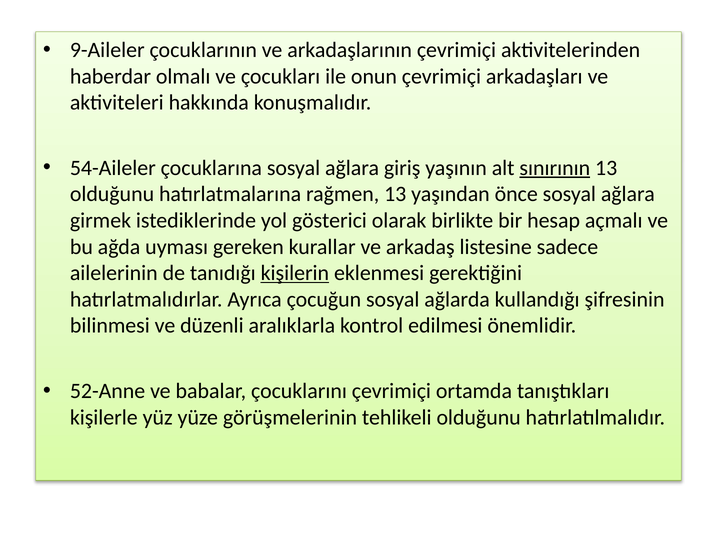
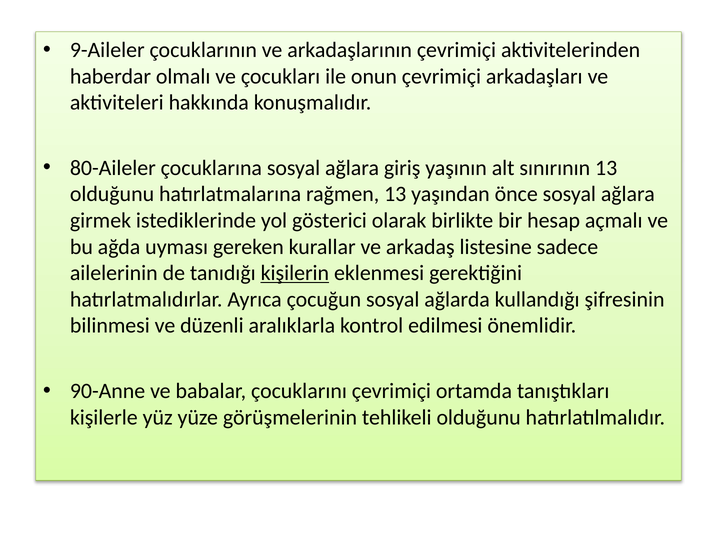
54-Aileler: 54-Aileler -> 80-Aileler (113, 168)
sınırının underline: present -> none (555, 168)
52-Anne: 52-Anne -> 90-Anne (108, 391)
